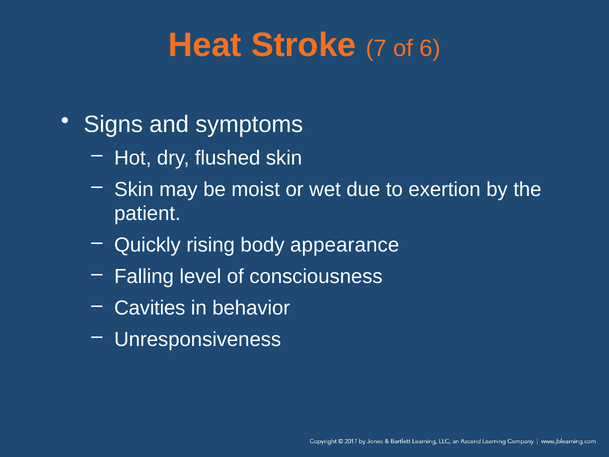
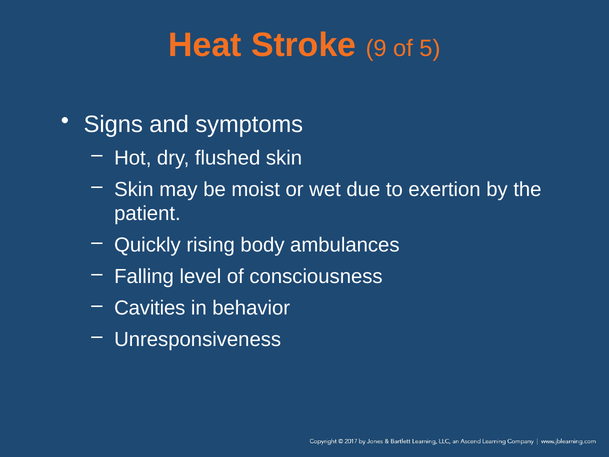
7: 7 -> 9 (376, 48)
6: 6 -> 5 (430, 48)
appearance: appearance -> ambulances (345, 245)
